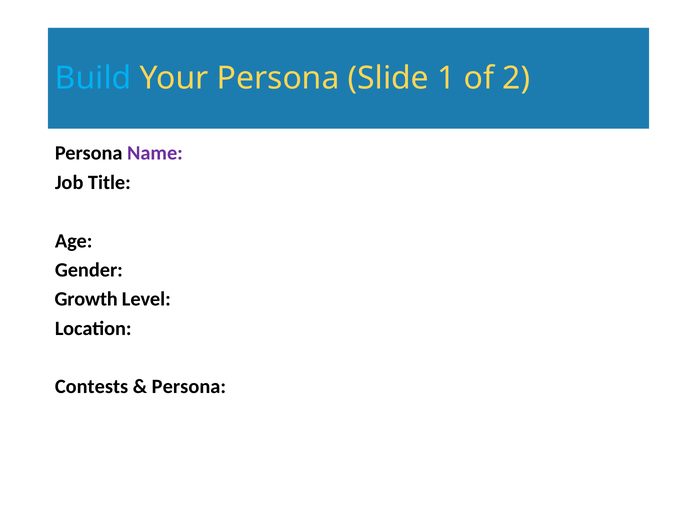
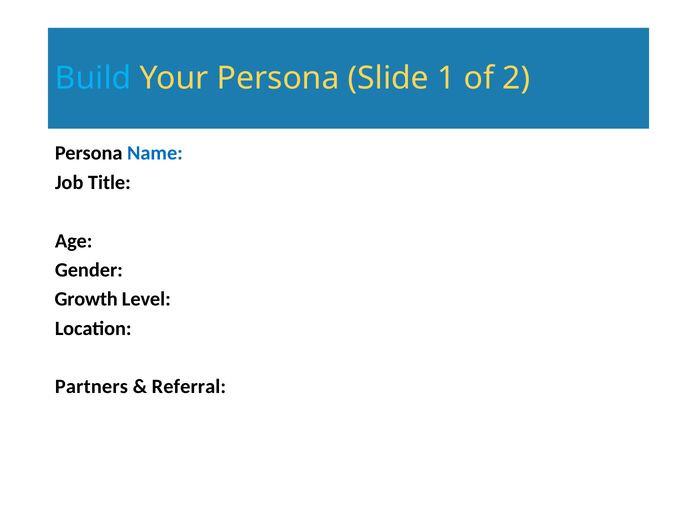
Name colour: purple -> blue (155, 153)
Contests: Contests -> Partners (91, 387)
Persona: Persona -> Referral (189, 387)
